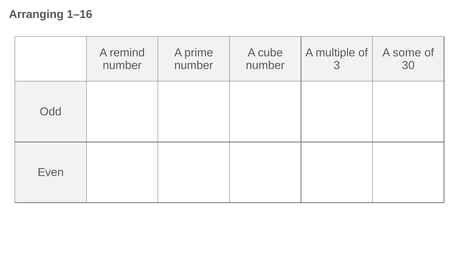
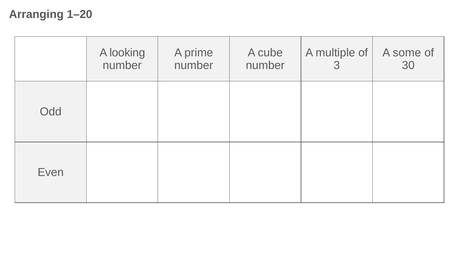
1–16: 1–16 -> 1–20 (80, 15)
remind: remind -> looking (127, 53)
